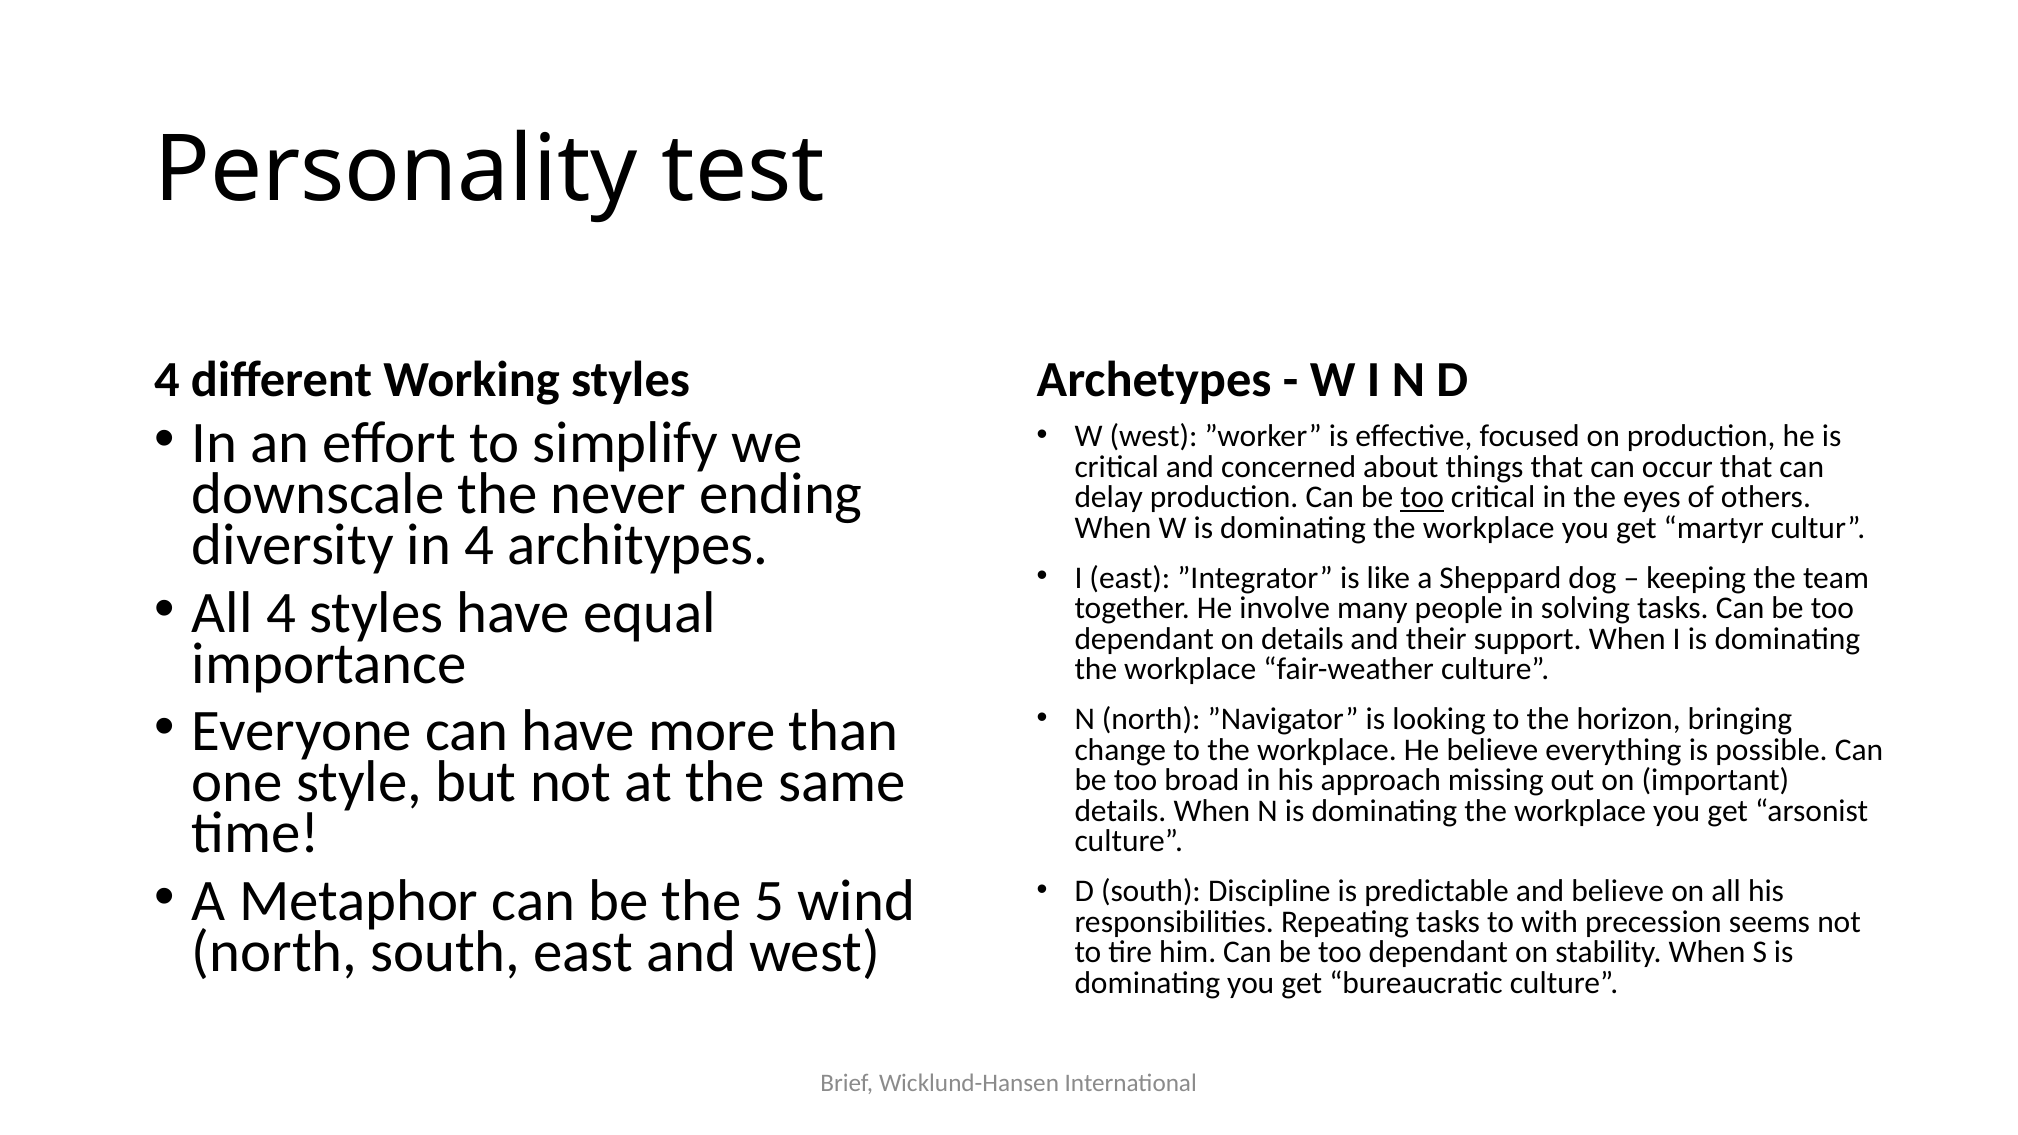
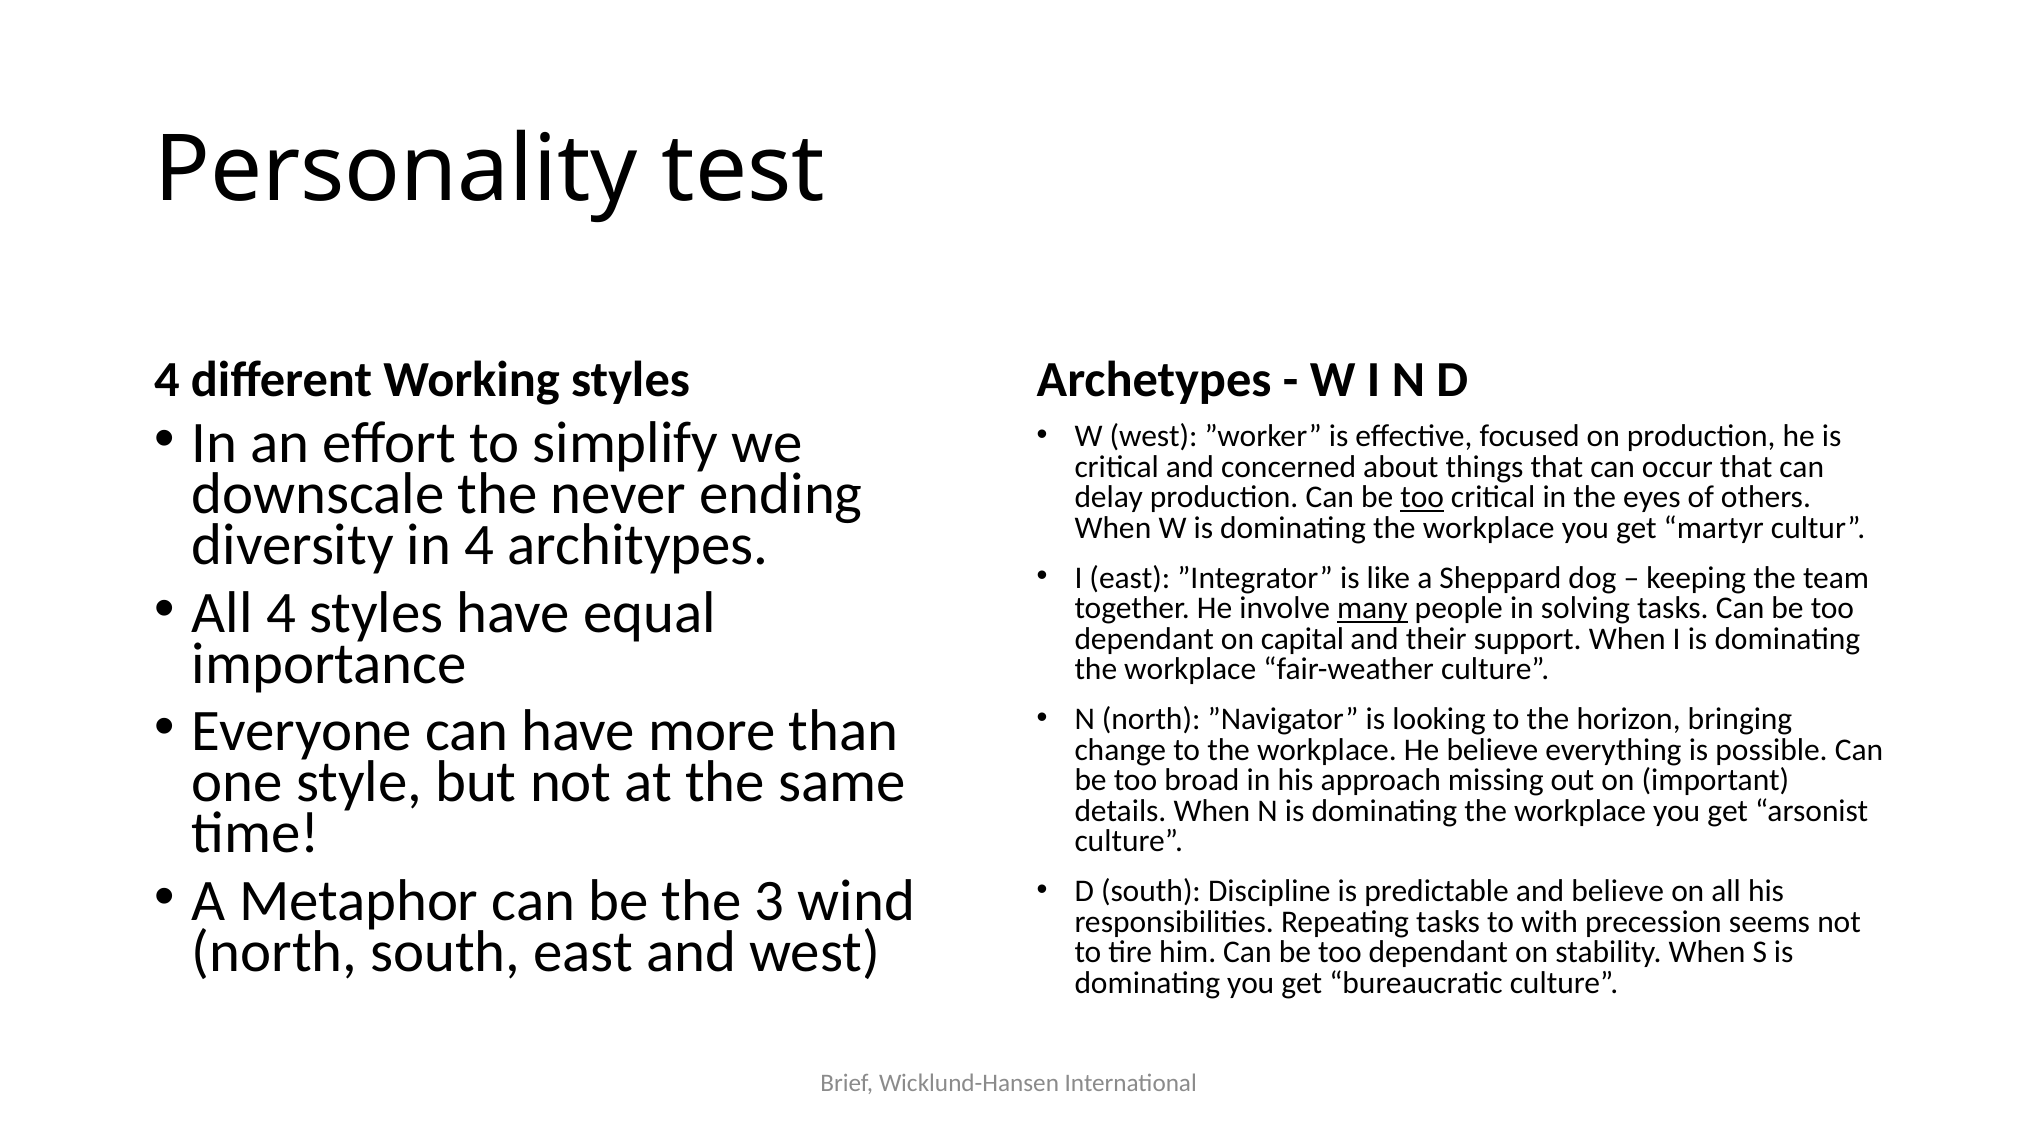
many underline: none -> present (1372, 608)
on details: details -> capital (1302, 639)
5: 5 -> 3 (770, 901)
